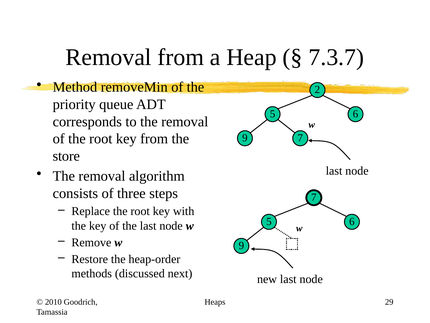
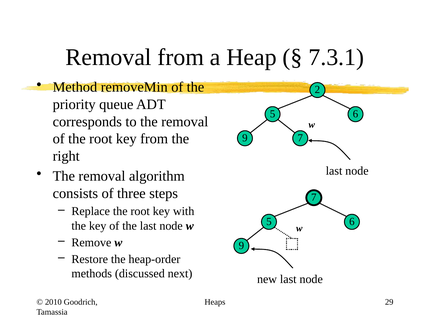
7.3.7: 7.3.7 -> 7.3.1 (336, 57)
store: store -> right (66, 156)
